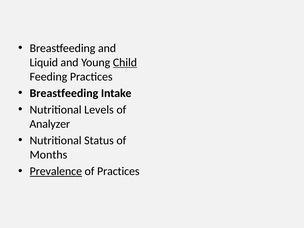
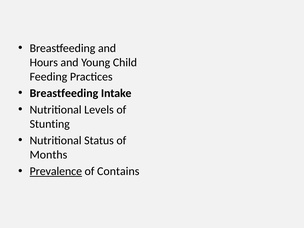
Liquid: Liquid -> Hours (44, 62)
Child underline: present -> none (125, 62)
Analyzer: Analyzer -> Stunting (50, 124)
of Practices: Practices -> Contains (118, 171)
